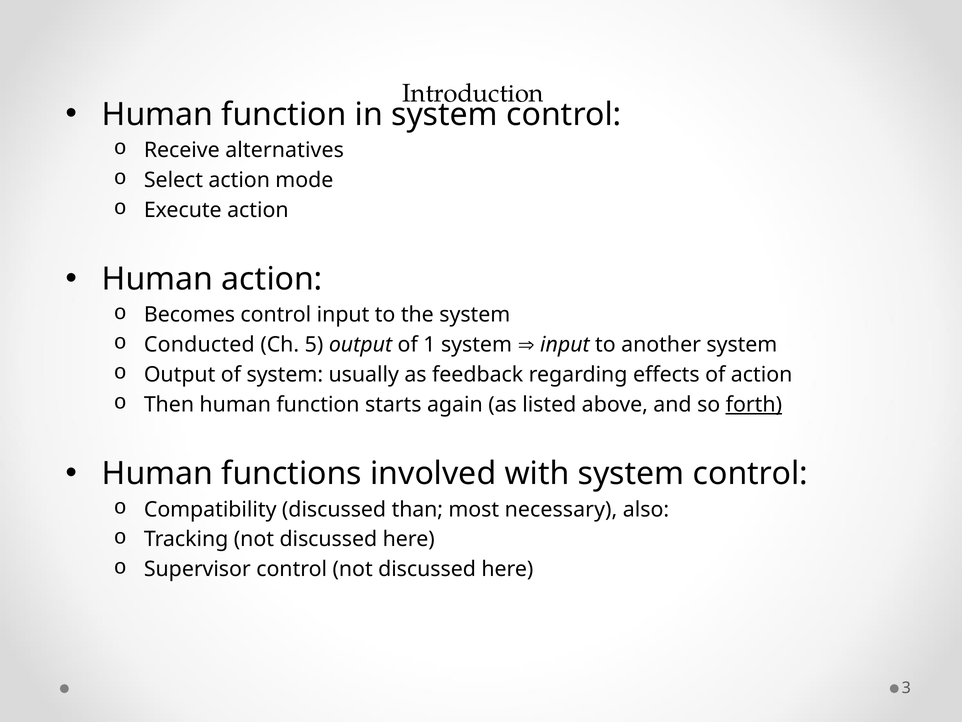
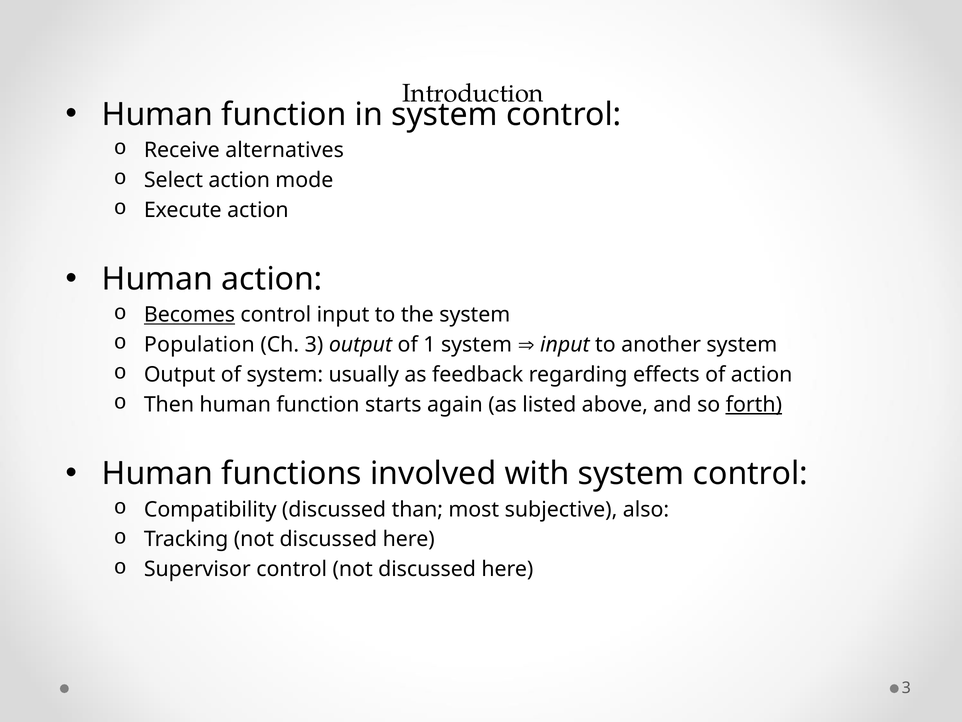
Becomes underline: none -> present (189, 315)
Conducted: Conducted -> Population (199, 345)
Ch 5: 5 -> 3 (314, 345)
necessary: necessary -> subjective (561, 509)
